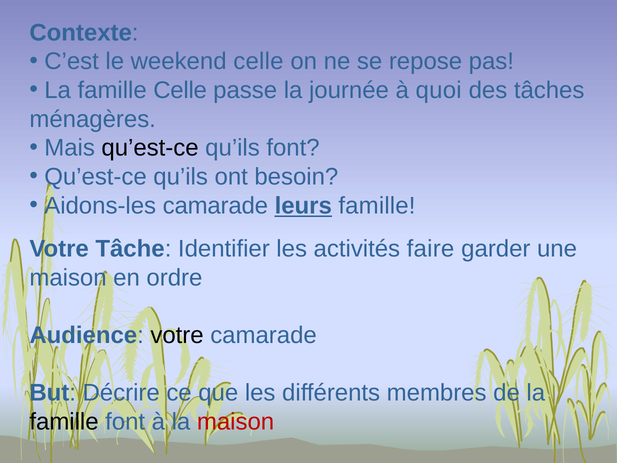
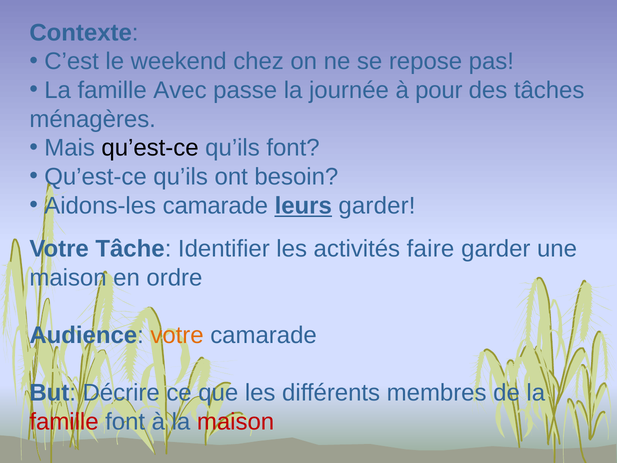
weekend celle: celle -> chez (259, 62)
famille Celle: Celle -> Avec (180, 90)
quoi: quoi -> pour (439, 90)
leurs famille: famille -> garder (377, 206)
votre colour: black -> orange (177, 335)
famille colour: black -> red (64, 422)
